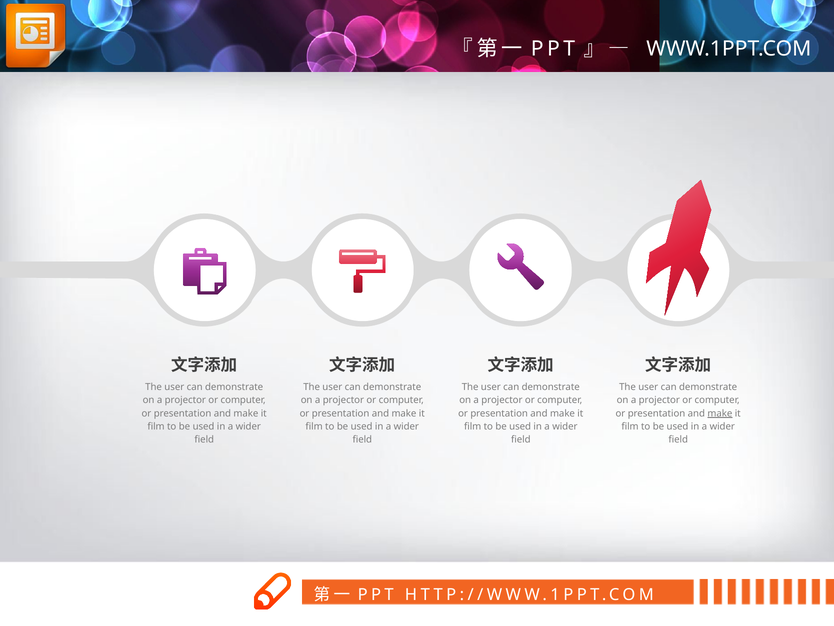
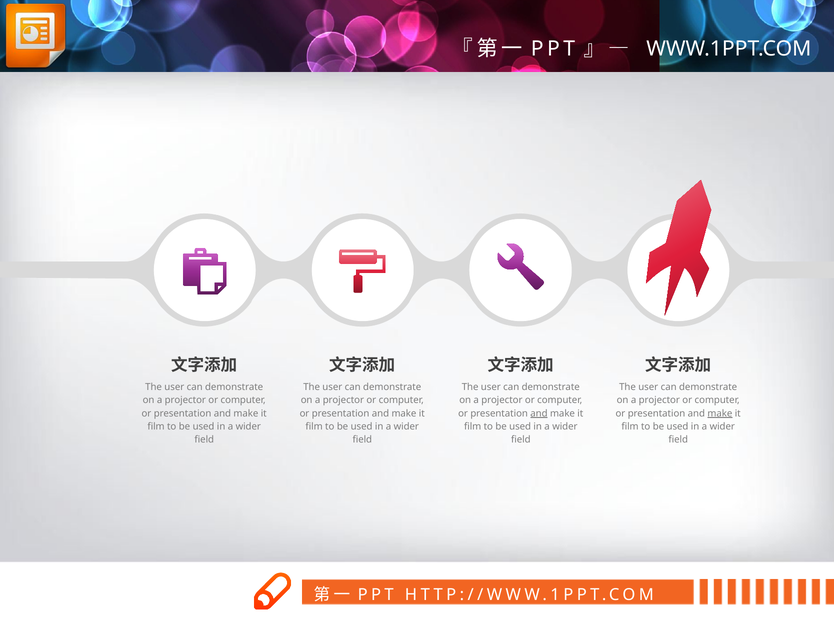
and underline: none -> present (539, 413)
